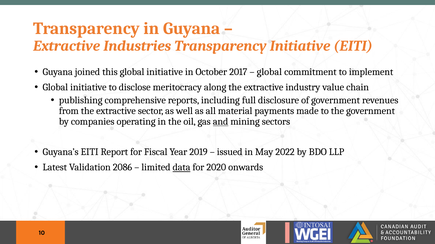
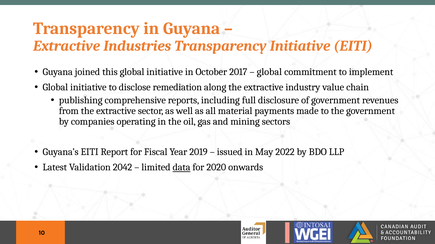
meritocracy: meritocracy -> remediation (177, 87)
and underline: present -> none (221, 122)
2086: 2086 -> 2042 (123, 168)
